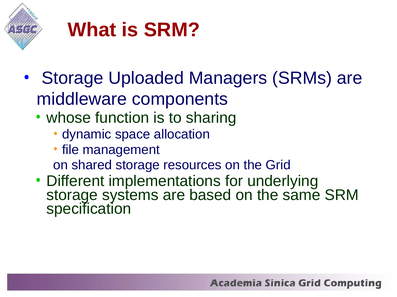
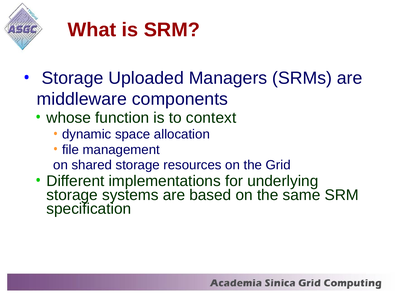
sharing: sharing -> context (211, 118)
